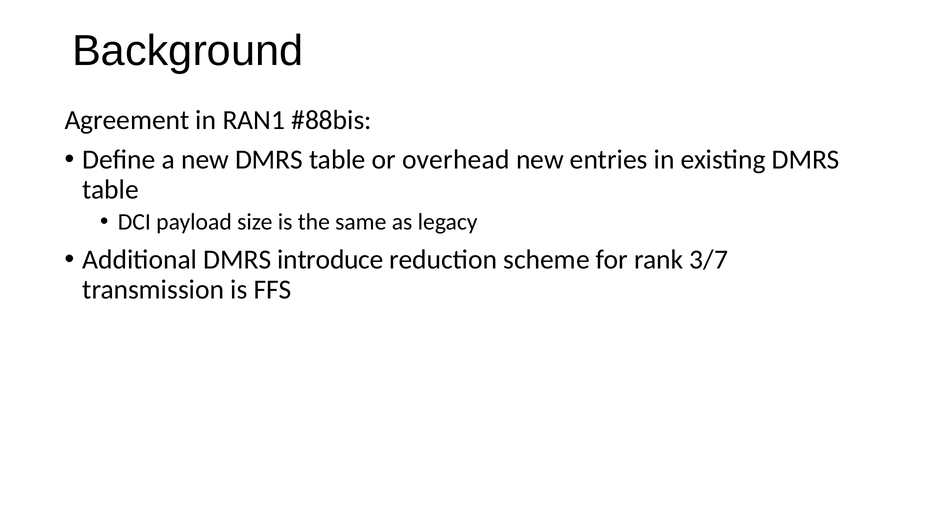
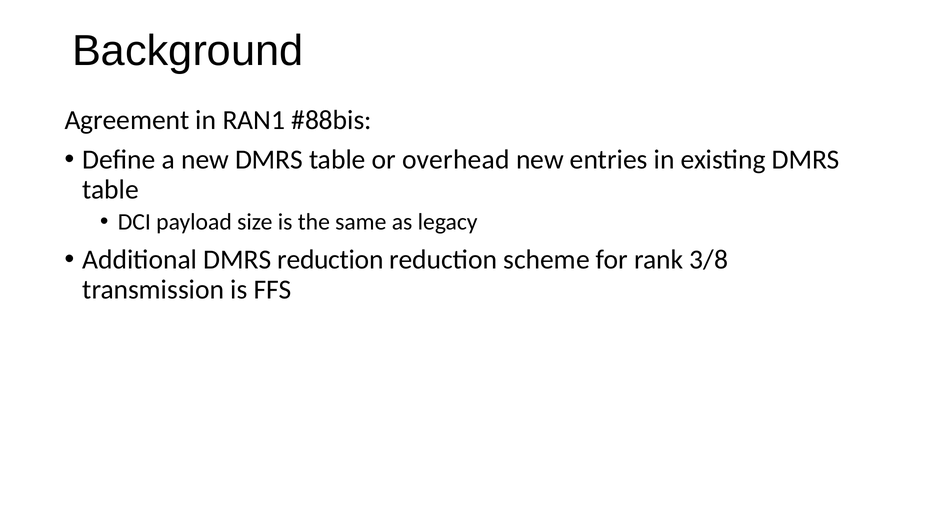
DMRS introduce: introduce -> reduction (330, 260)
3/7: 3/7 -> 3/8 (709, 260)
